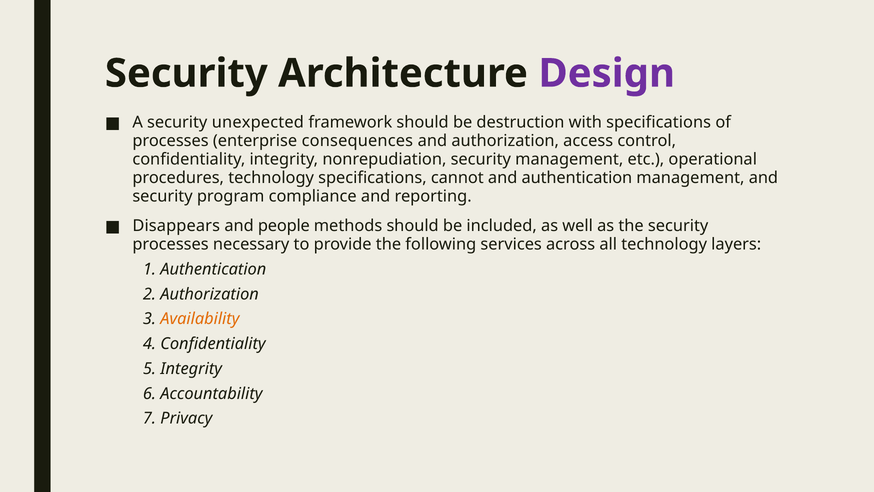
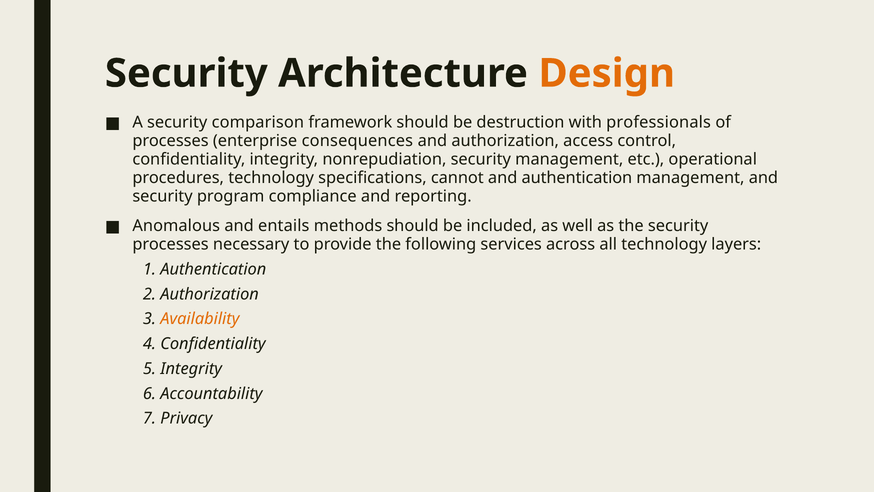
Design colour: purple -> orange (607, 73)
unexpected: unexpected -> comparison (258, 122)
with specifications: specifications -> professionals (659, 122)
Disappears: Disappears -> Anomalous (176, 226)
people: people -> entails (284, 226)
